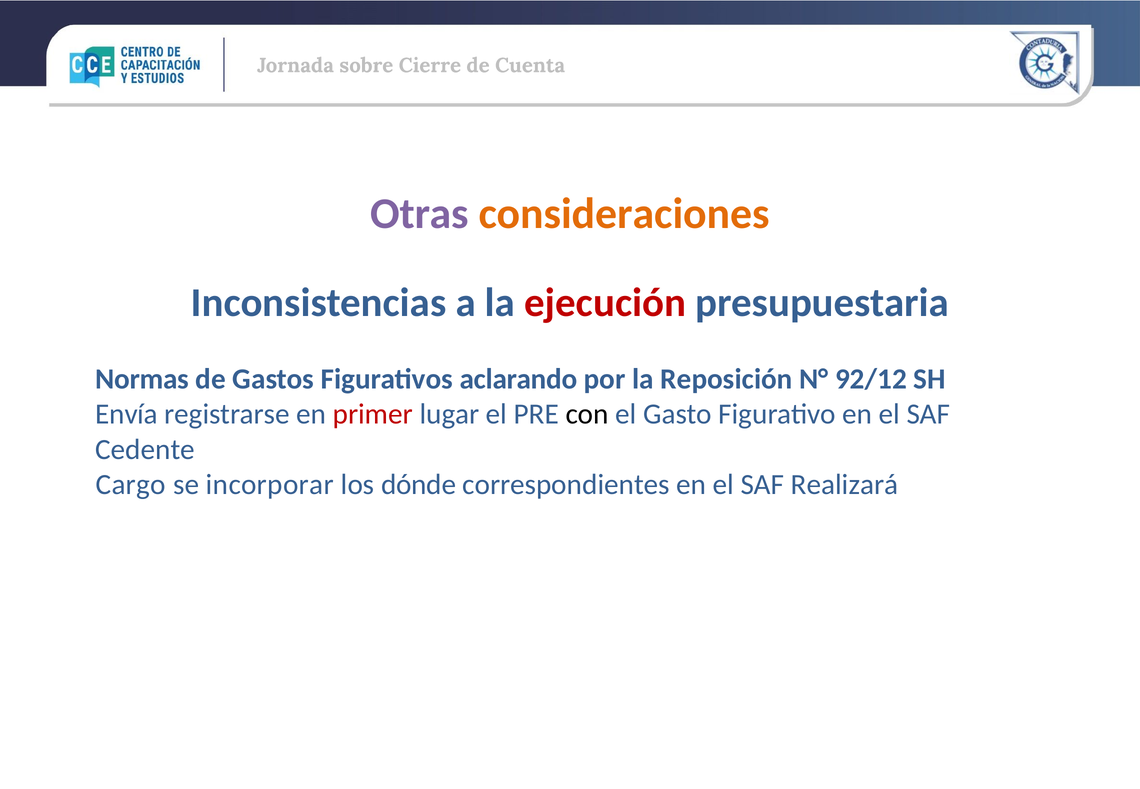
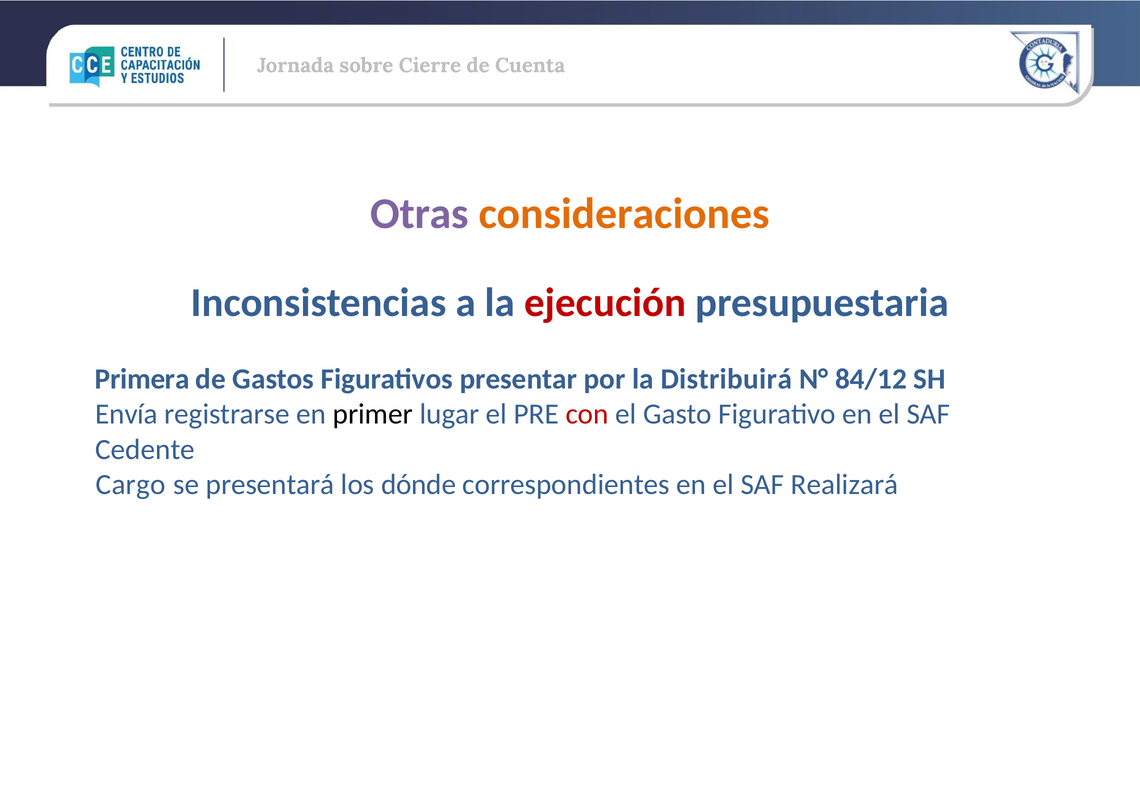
Normas: Normas -> Primera (142, 379)
aclarando: aclarando -> presentar (518, 379)
Reposición: Reposición -> Distribuirá (726, 379)
92/12: 92/12 -> 84/12 (871, 379)
primer colour: red -> black (373, 414)
con colour: black -> red (587, 414)
incorporar: incorporar -> presentará (270, 485)
